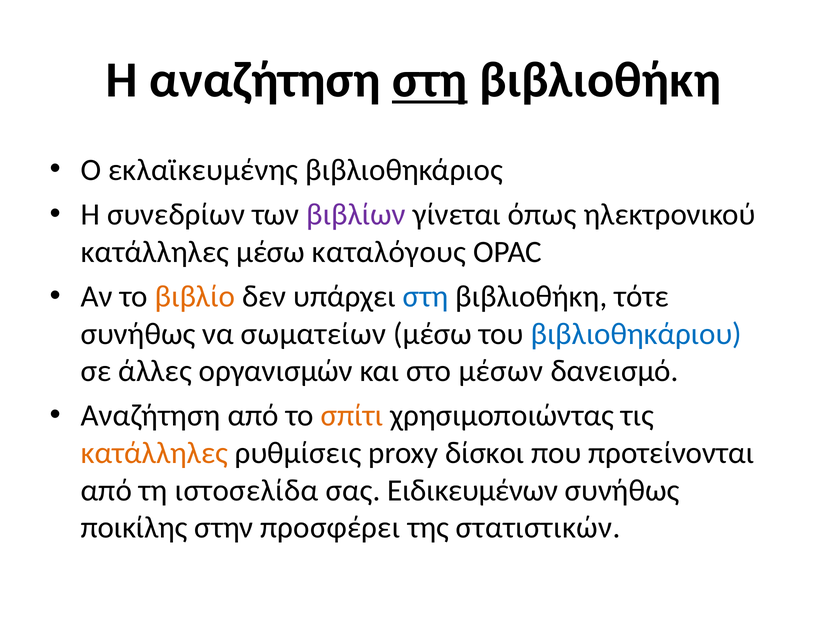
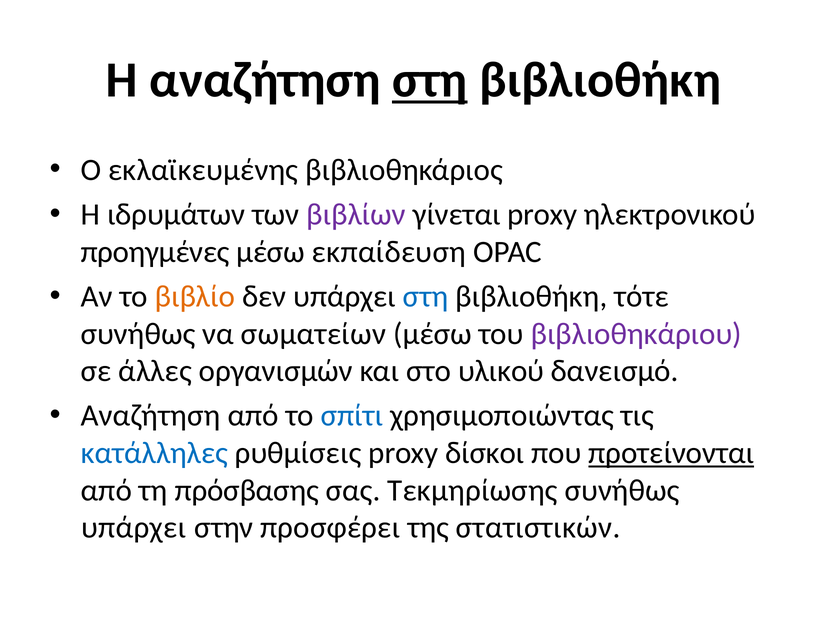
συνεδρίων: συνεδρίων -> ιδρυμάτων (176, 215)
γίνεται όπως: όπως -> proxy (542, 215)
κατάλληλες: κατάλληλες -> προηγμένες (155, 252)
καταλόγους: καταλόγους -> εκπαίδευση (389, 252)
βιβλιοθηκάριου colour: blue -> purple (636, 334)
μέσων: μέσων -> υλικού (501, 371)
σπίτι colour: orange -> blue (352, 416)
κατάλληλες colour: orange -> blue (154, 453)
προτείνονται underline: none -> present (671, 453)
ιστοσελίδα: ιστοσελίδα -> πρόσβασης (247, 490)
Ειδικευμένων: Ειδικευμένων -> Τεκμηρίωσης (472, 490)
ποικίλης: ποικίλης -> υπάρχει (134, 528)
